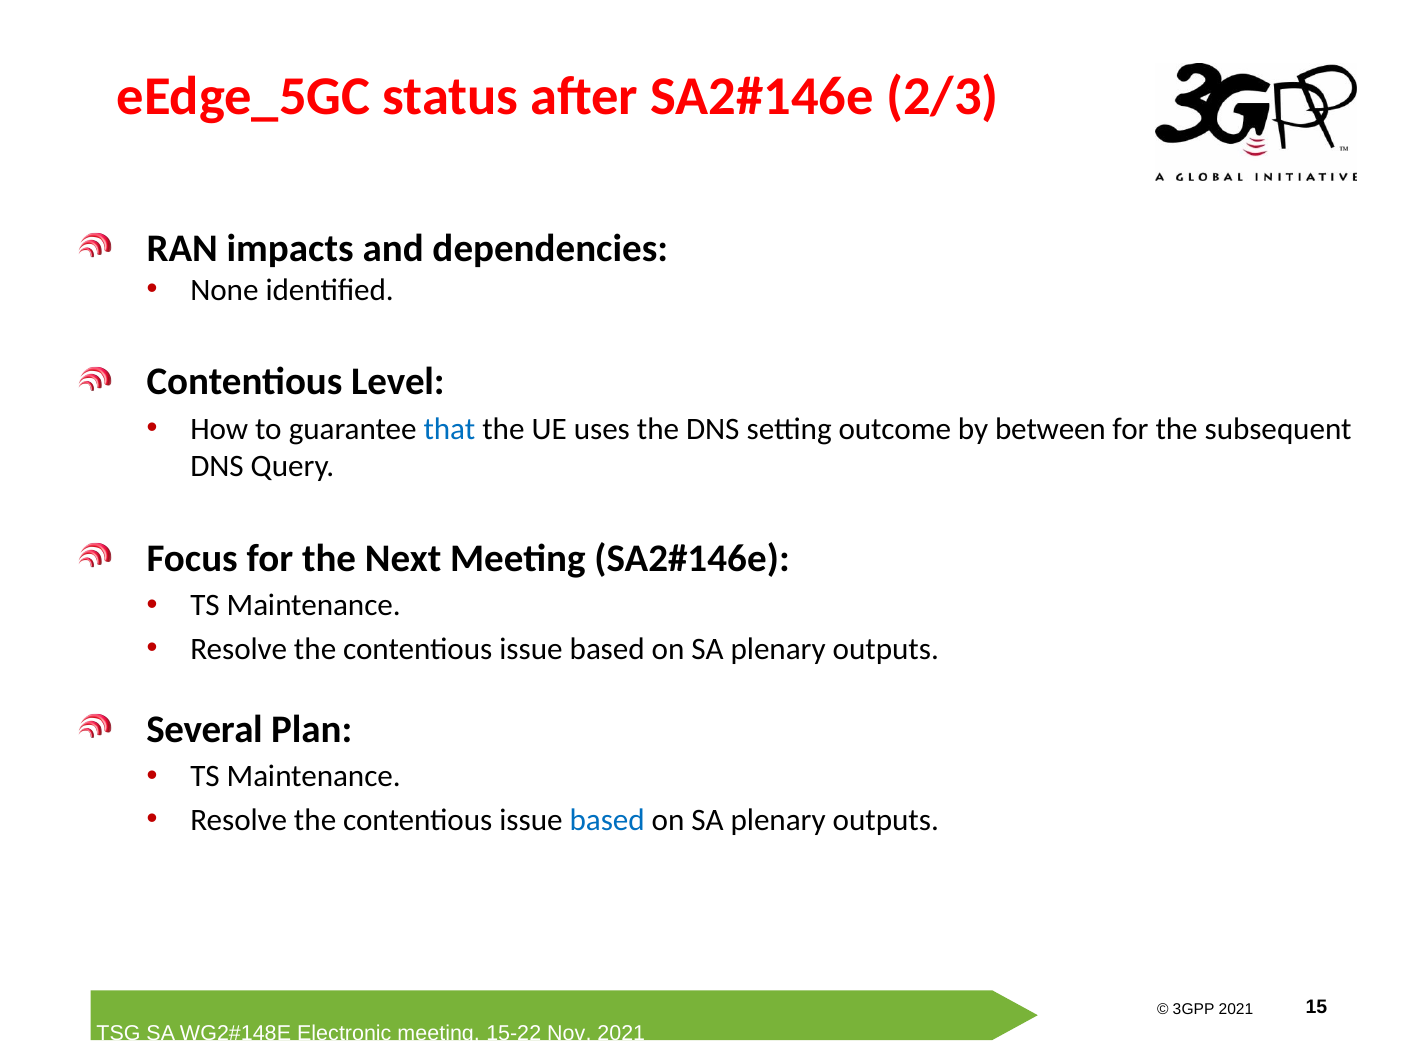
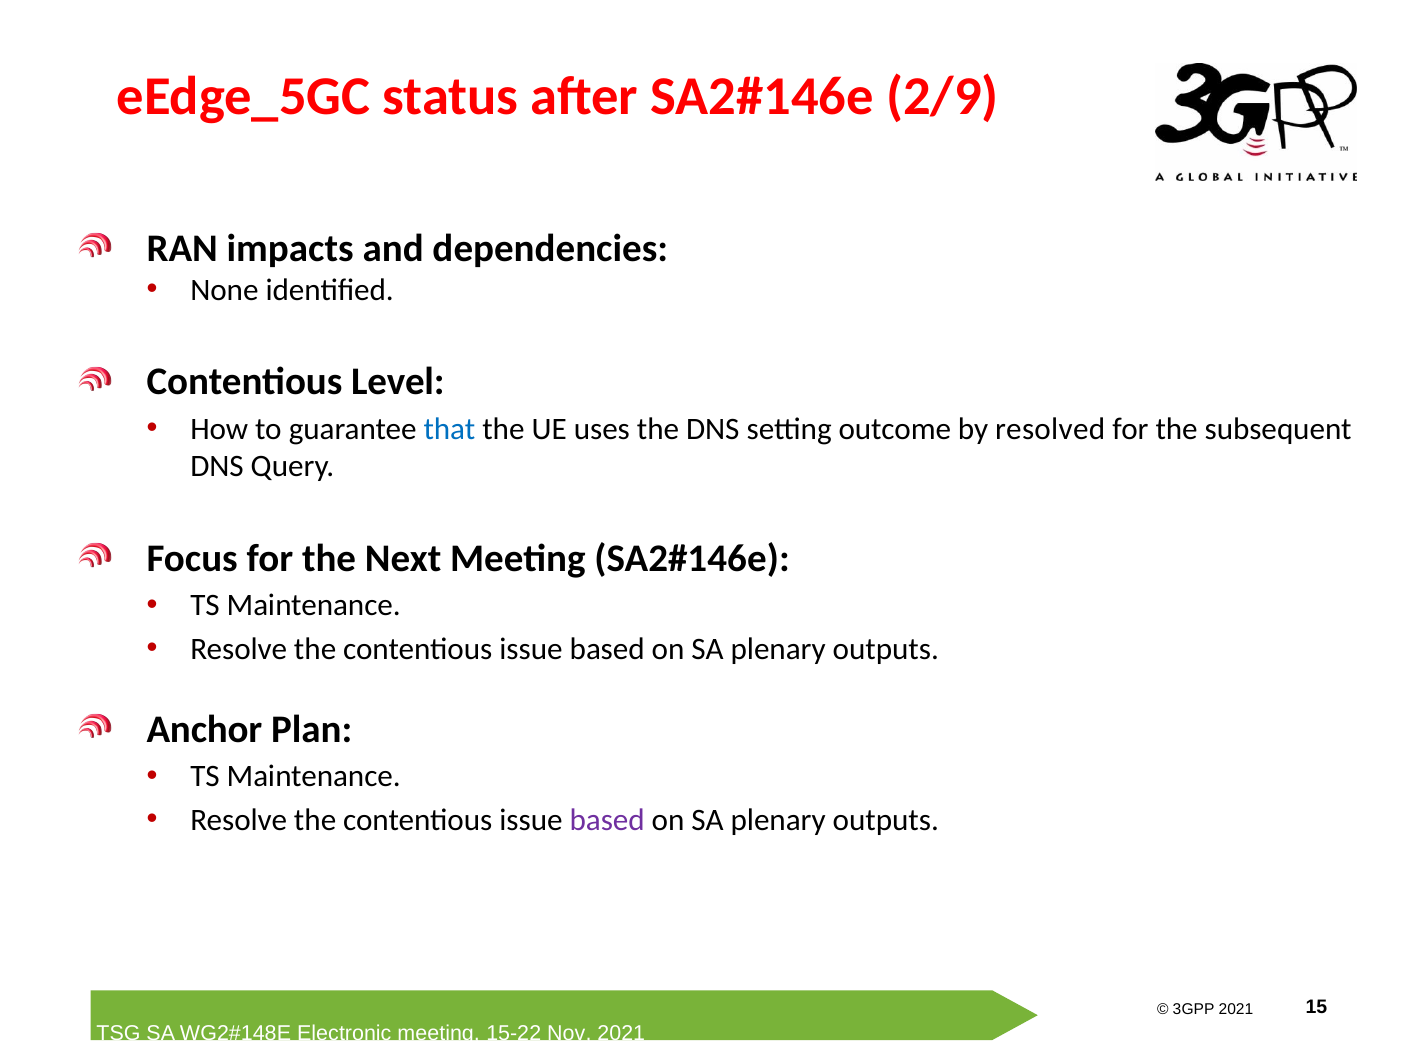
2/3: 2/3 -> 2/9 (942, 96)
between: between -> resolved (1050, 429)
Several: Several -> Anchor (204, 729)
based colour: blue -> purple (607, 820)
